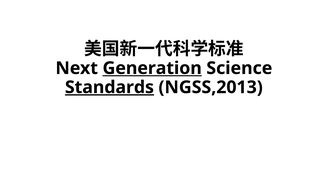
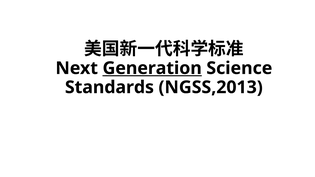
Standards underline: present -> none (109, 87)
